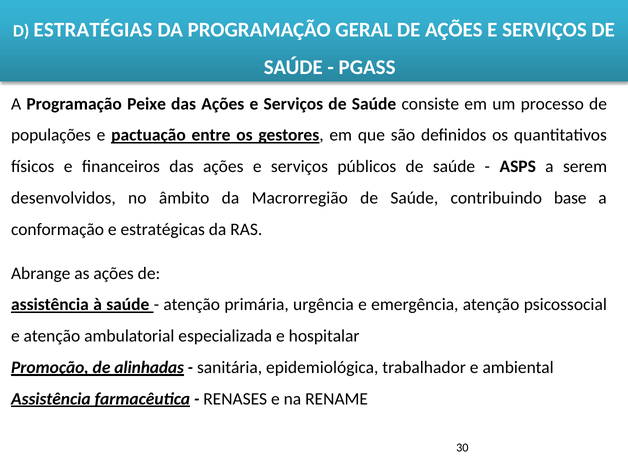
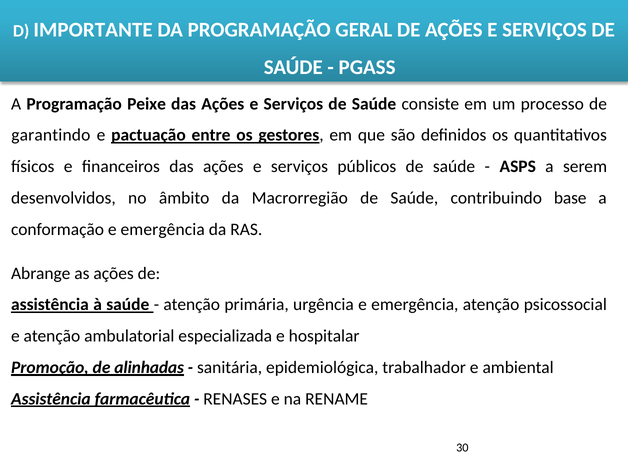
ESTRATÉGIAS: ESTRATÉGIAS -> IMPORTANTE (93, 30)
populações: populações -> garantindo (51, 135)
conformação e estratégicas: estratégicas -> emergência (163, 229)
